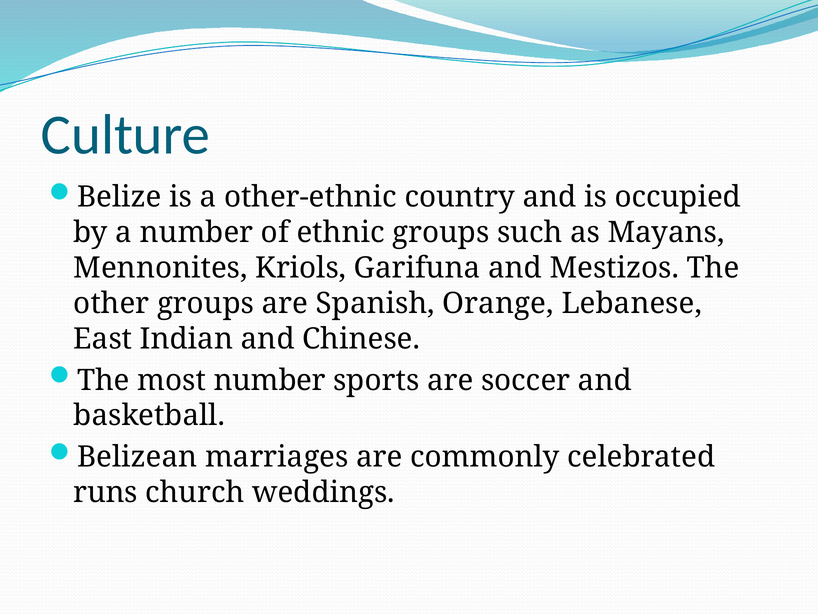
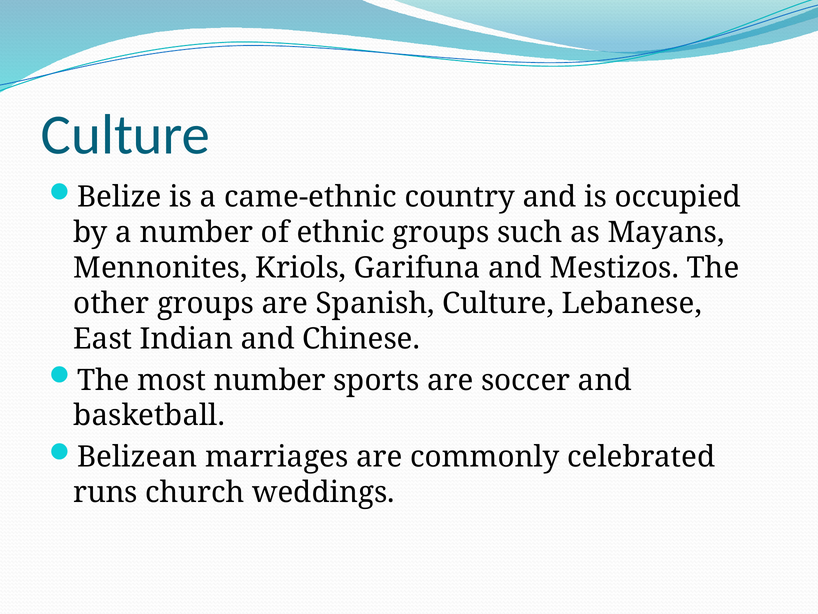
other-ethnic: other-ethnic -> came-ethnic (310, 197)
Spanish Orange: Orange -> Culture (498, 303)
